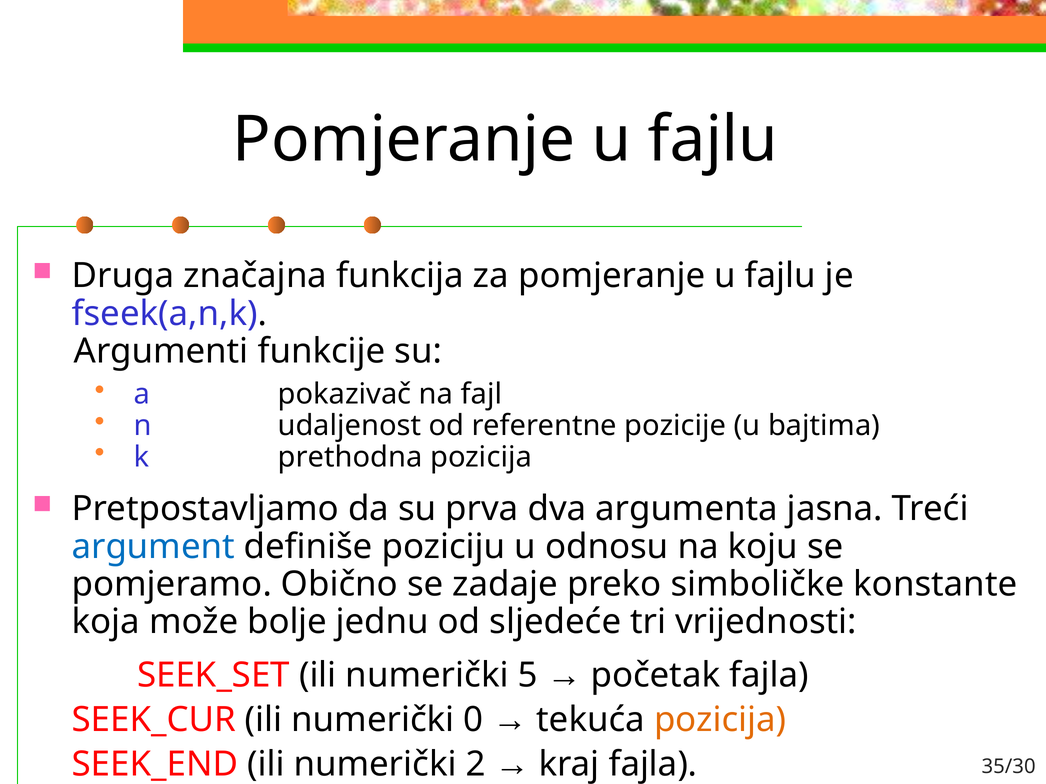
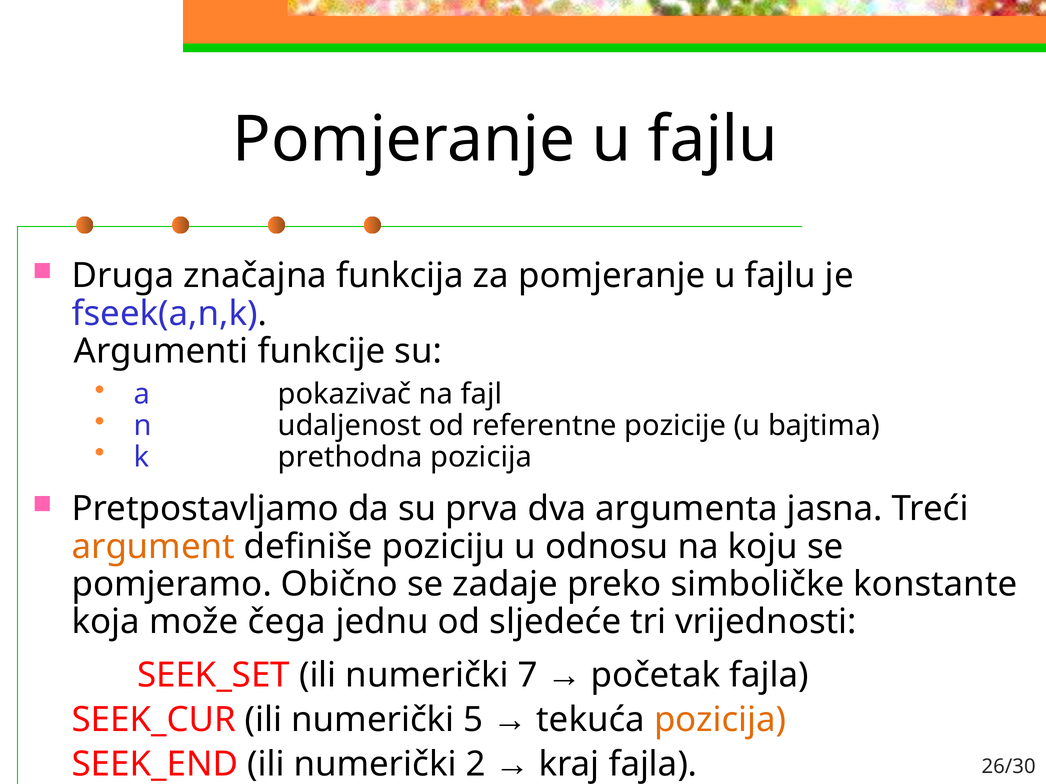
argument colour: blue -> orange (153, 547)
bolje: bolje -> čega (287, 622)
5: 5 -> 7 (528, 676)
0: 0 -> 5 (473, 720)
35/30: 35/30 -> 26/30 (1009, 767)
